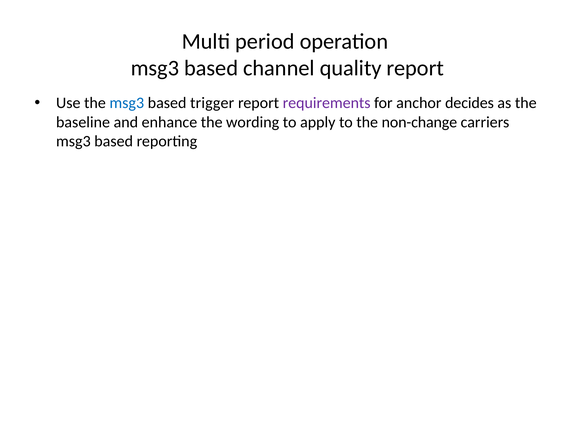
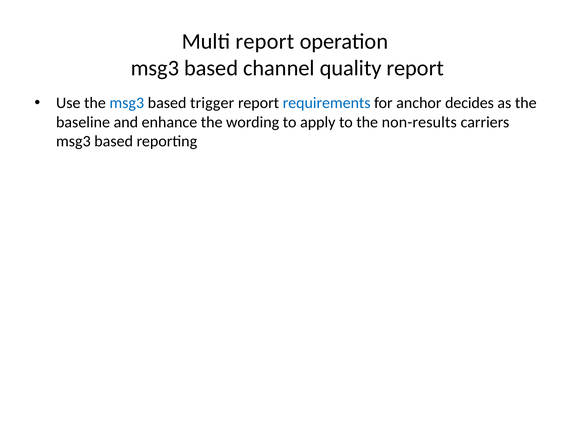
Multi period: period -> report (265, 41)
requirements colour: purple -> blue (327, 103)
non-change: non-change -> non-results (419, 122)
